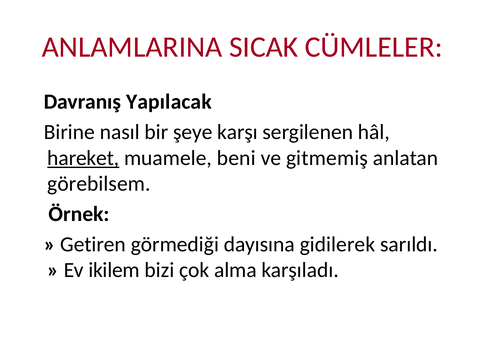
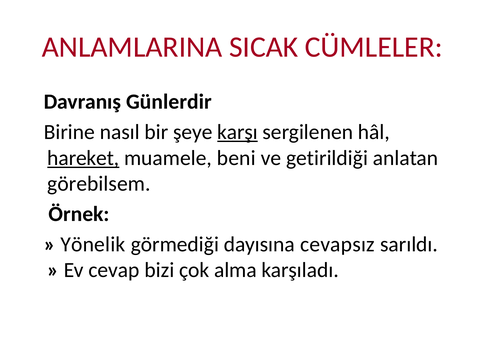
Yapılacak: Yapılacak -> Günlerdir (169, 102)
karşı underline: none -> present (238, 132)
gitmemiş: gitmemiş -> getirildiği (327, 158)
Getiren: Getiren -> Yönelik (93, 244)
gidilerek: gidilerek -> cevapsız (337, 244)
ikilem: ikilem -> cevap (114, 270)
